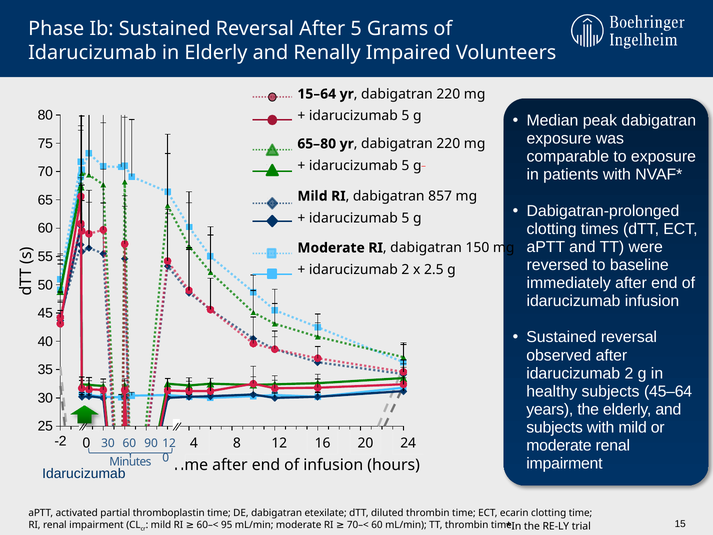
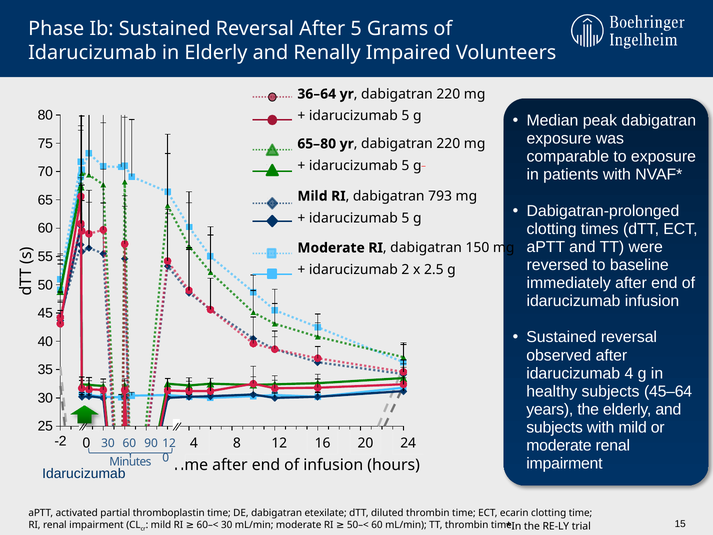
15–64: 15–64 -> 36–64 (317, 94)
857: 857 -> 793 (440, 196)
2: 2 -> 4 (629, 373)
60–< 95: 95 -> 30 (227, 525)
70–<: 70–< -> 50–< (358, 525)
